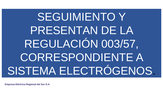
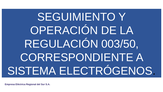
PRESENTAN: PRESENTAN -> OPERACIÓN (64, 30)
003/57: 003/57 -> 003/50 (120, 44)
